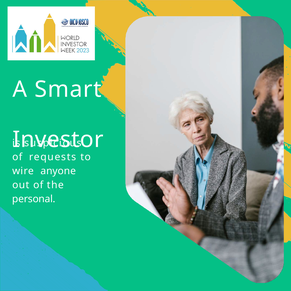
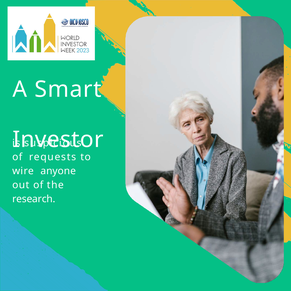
personal: personal -> research (34, 199)
